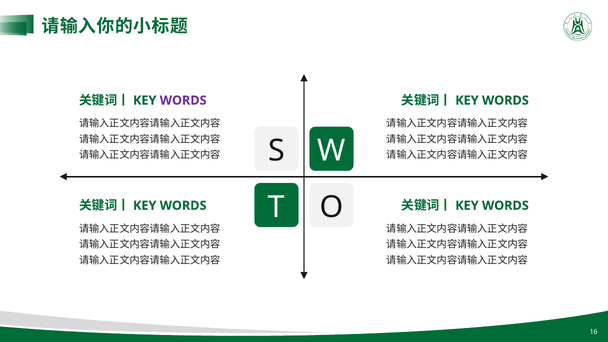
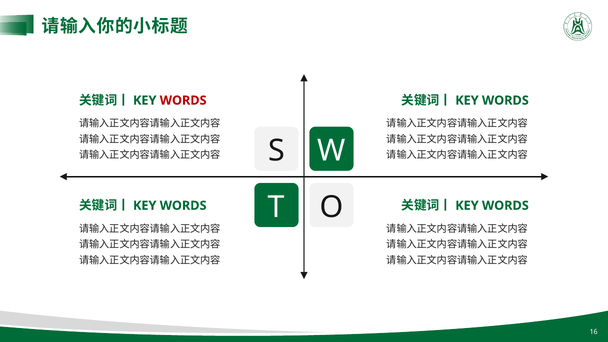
WORDS colour: purple -> red (183, 100)
